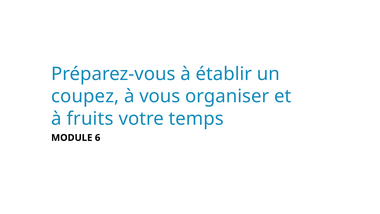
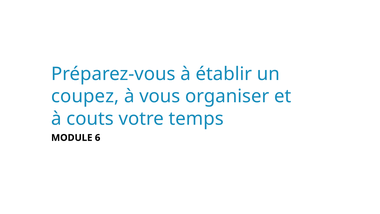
fruits: fruits -> couts (90, 118)
